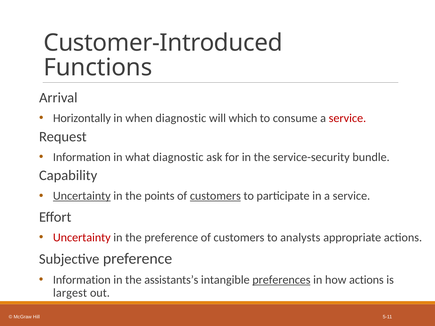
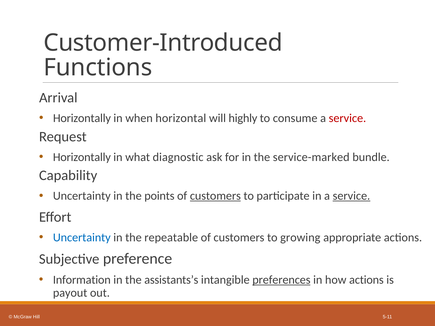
when diagnostic: diagnostic -> horizontal (181, 118)
which: which -> highly (243, 118)
Information: Information -> Horizontally (82, 157)
service-security: service-security -> service-marked (311, 157)
Uncertainty underline: present -> none (82, 196)
service underline: none -> present (351, 196)
Uncertainty colour: red -> blue (82, 238)
the preference: preference -> repeatable (171, 238)
analysts: analysts -> growing (300, 238)
largest: largest -> payout (70, 293)
